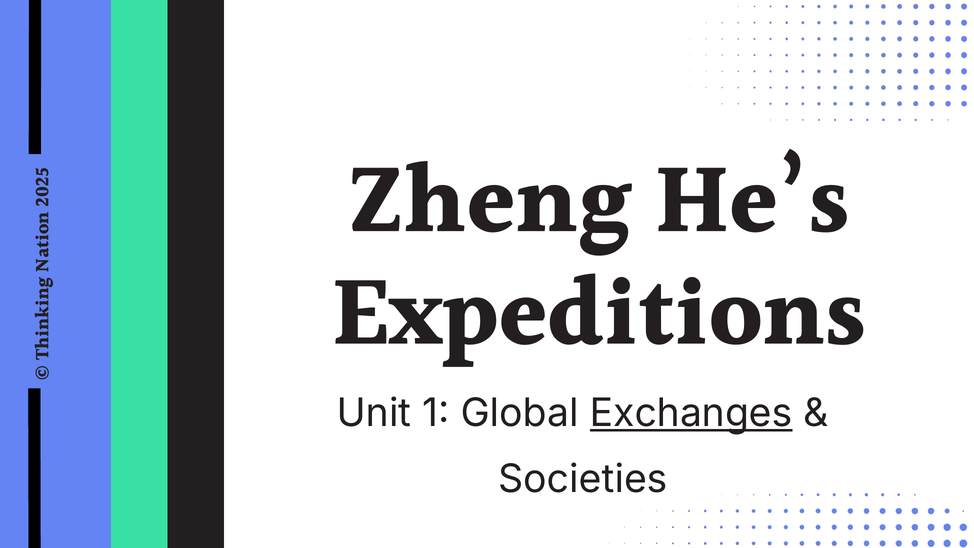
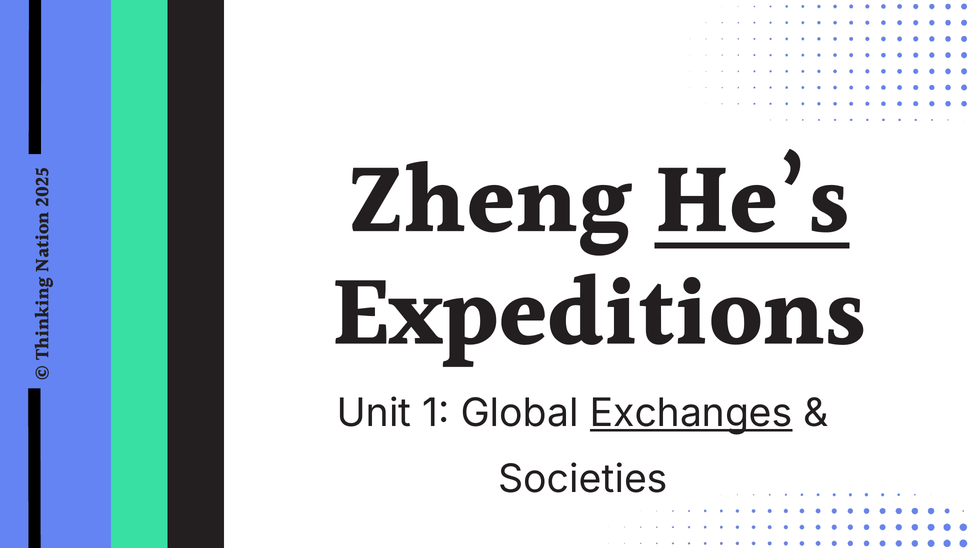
He’s underline: none -> present (752, 204)
